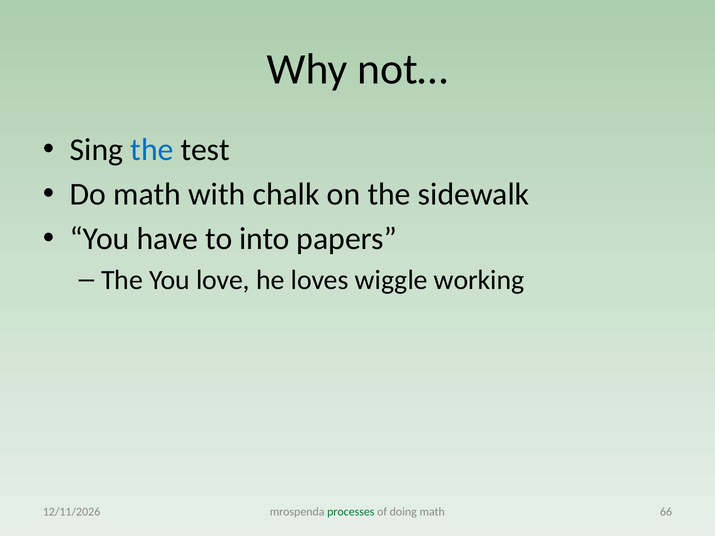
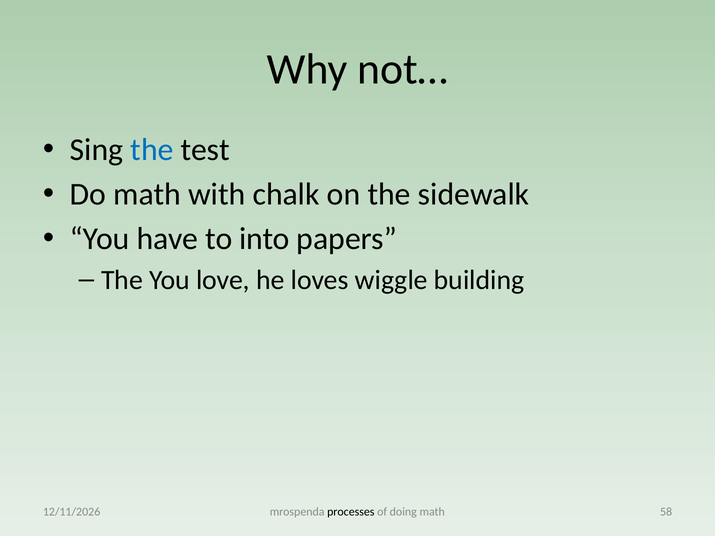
working: working -> building (479, 280)
66: 66 -> 58 (666, 512)
processes colour: green -> black (351, 512)
